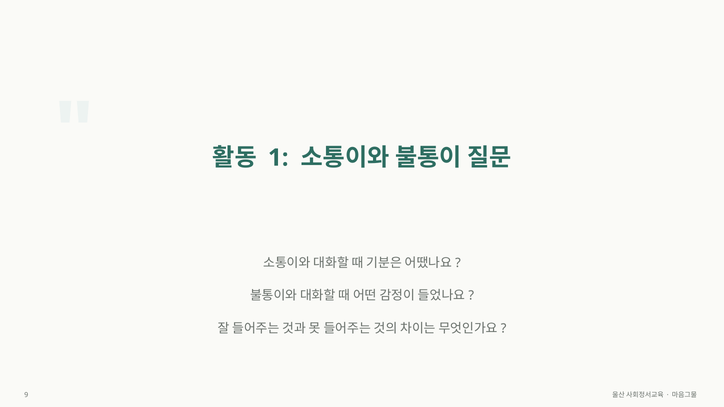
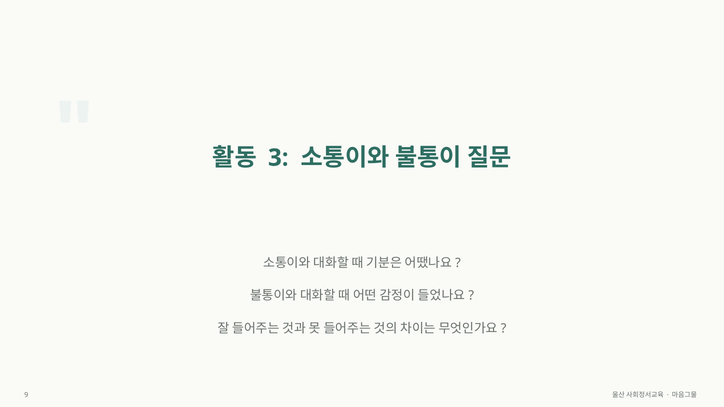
1: 1 -> 3 (278, 158)
